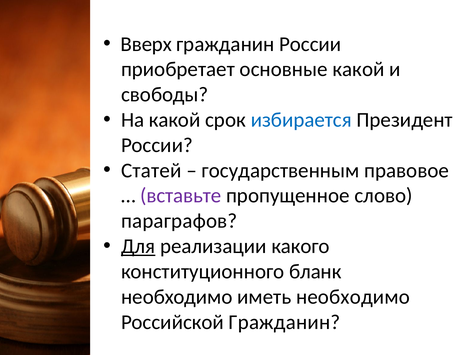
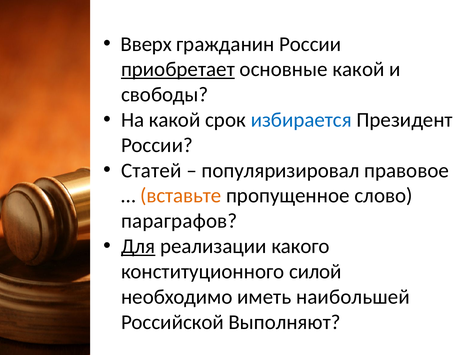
приобретает underline: none -> present (178, 69)
государственным: государственным -> популяризировал (281, 170)
вставьте colour: purple -> orange (181, 196)
бланк: бланк -> силой (315, 271)
иметь необходимо: необходимо -> наибольшей (353, 297)
Российской Гражданин: Гражданин -> Выполняют (285, 322)
